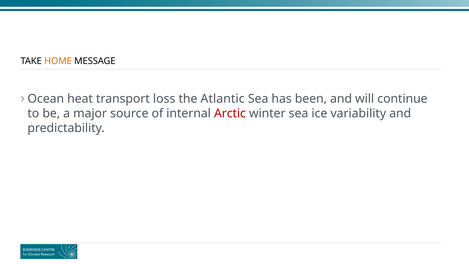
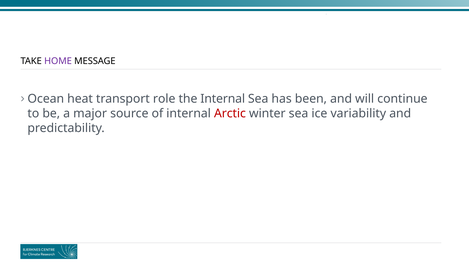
HOME colour: orange -> purple (58, 61)
loss: loss -> role (164, 99)
the Atlantic: Atlantic -> Internal (223, 99)
